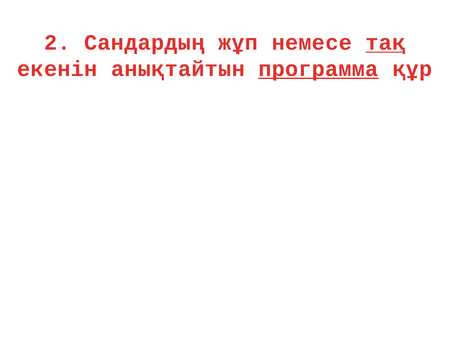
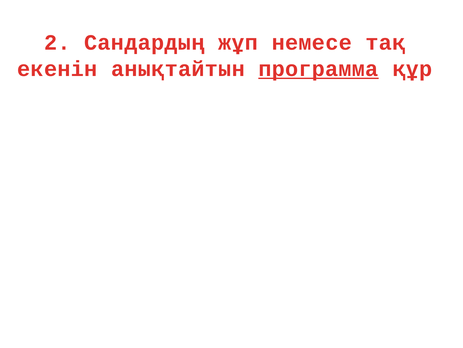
тақ underline: present -> none (385, 43)
